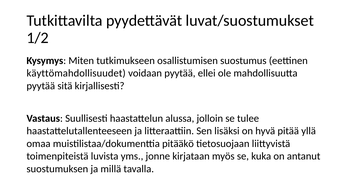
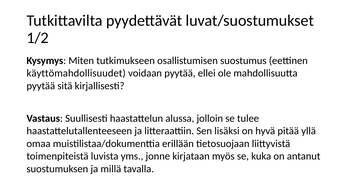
pitääkö: pitääkö -> erillään (178, 143)
